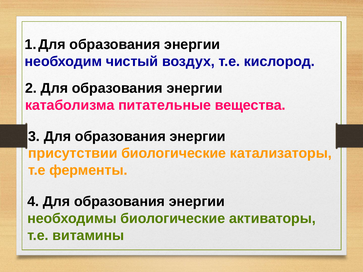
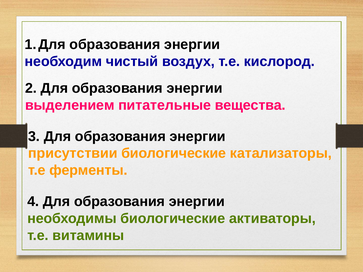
катаболизма: катаболизма -> выделением (70, 105)
